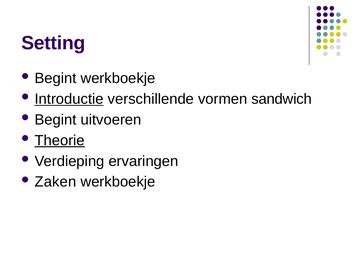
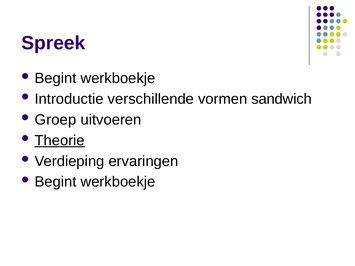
Setting: Setting -> Spreek (53, 43)
Introductie underline: present -> none (69, 99)
Begint: Begint -> Groep (55, 120)
Zaken: Zaken -> Begint (56, 182)
